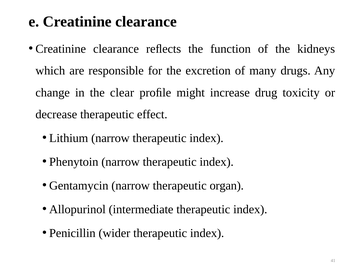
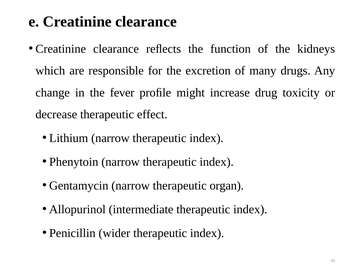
clear: clear -> fever (122, 93)
